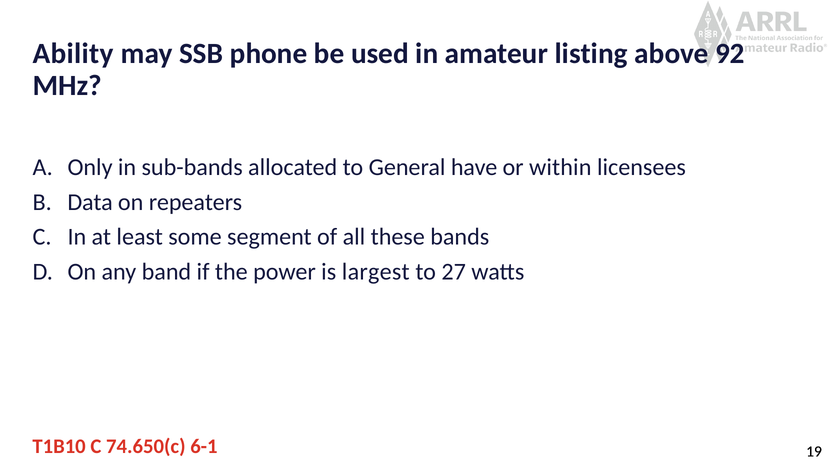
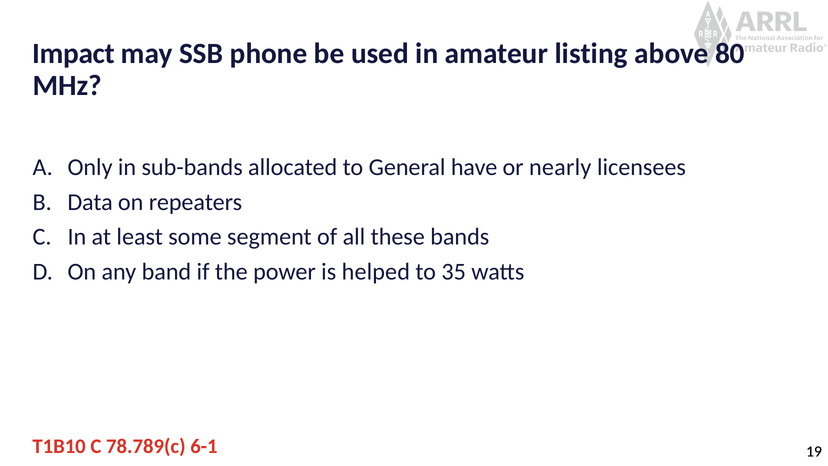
Ability: Ability -> Impact (74, 54)
92: 92 -> 80 (730, 54)
within: within -> nearly (560, 167)
largest: largest -> helped (376, 271)
27: 27 -> 35 (454, 271)
74.650(c: 74.650(c -> 78.789(c (146, 446)
